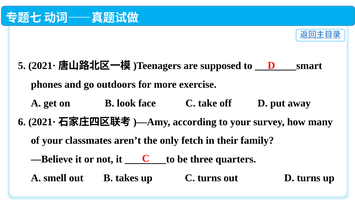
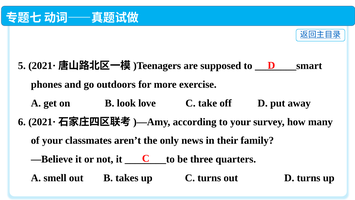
face: face -> love (147, 103)
fetch: fetch -> news (192, 140)
